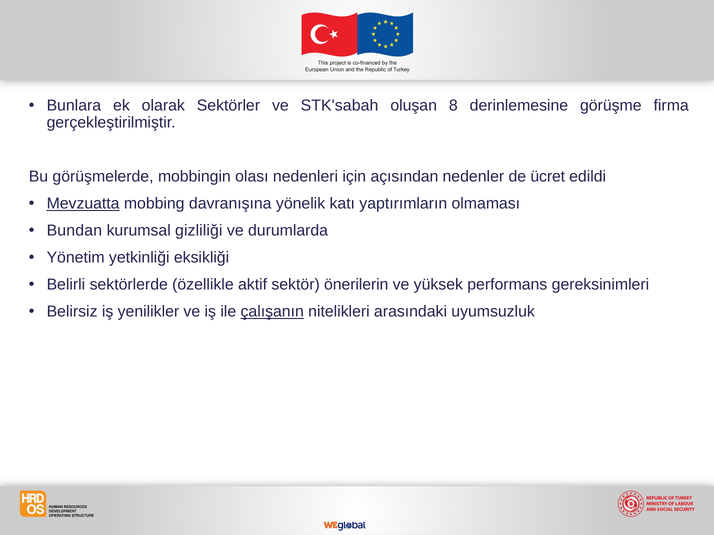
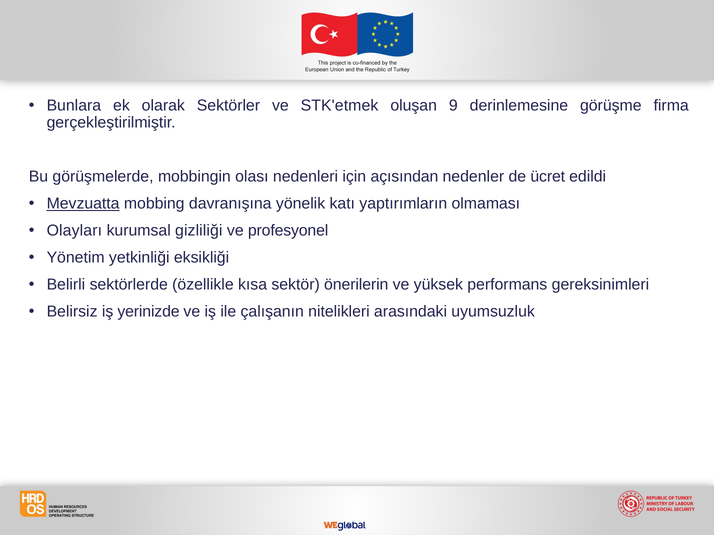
STK'sabah: STK'sabah -> STK'etmek (340, 106)
8: 8 -> 9 (453, 106)
Bundan: Bundan -> Olayları (74, 231)
durumlarda: durumlarda -> profesyonel (288, 231)
aktif: aktif -> kısa (253, 285)
yenilikler: yenilikler -> yerinizde (149, 312)
çalışanın underline: present -> none (272, 312)
